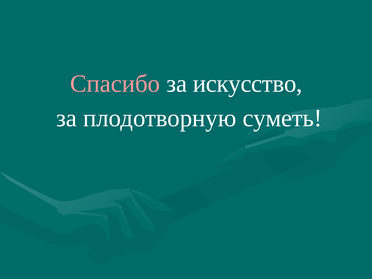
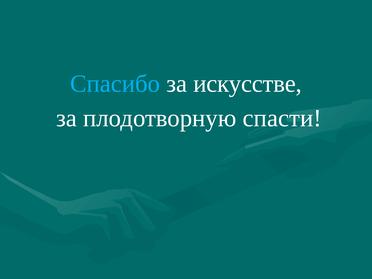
Спасибо colour: pink -> light blue (115, 84)
искусство: искусство -> искусстве (248, 84)
суметь: суметь -> спасти (282, 118)
